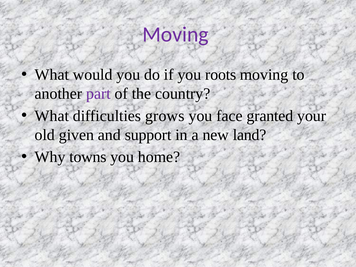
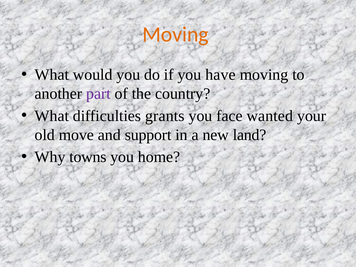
Moving colour: purple -> orange (175, 34)
roots: roots -> have (221, 75)
grows: grows -> grants (165, 116)
granted: granted -> wanted (270, 116)
given: given -> move (76, 135)
